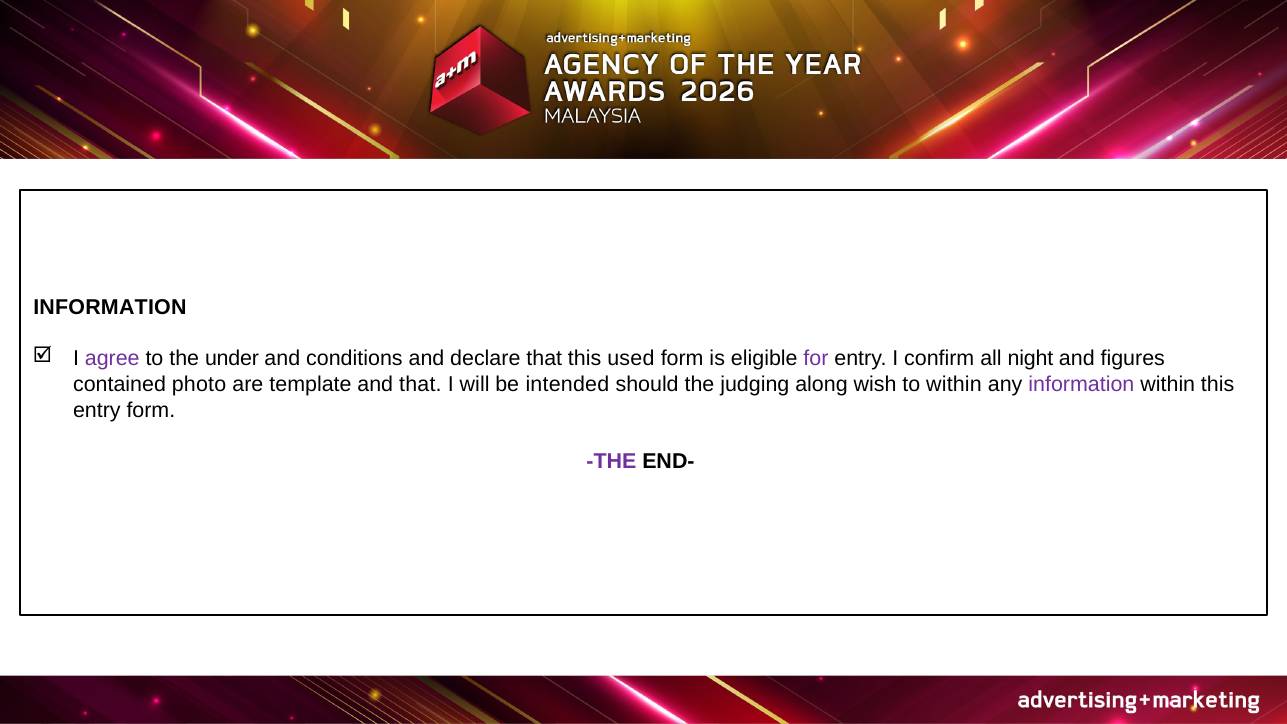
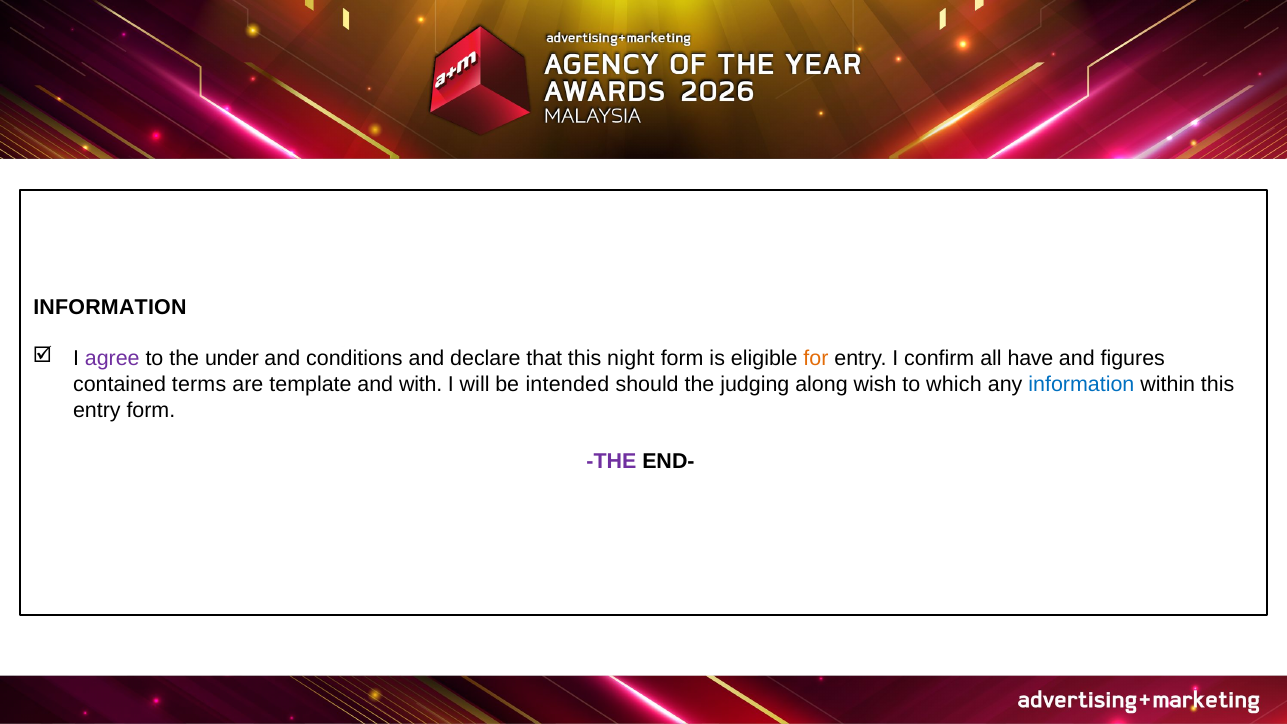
used: used -> night (631, 359)
for colour: purple -> orange (816, 359)
night: night -> have (1030, 359)
photo: photo -> terms (199, 384)
and that: that -> with (421, 384)
to within: within -> which (954, 384)
information colour: purple -> blue (1081, 384)
